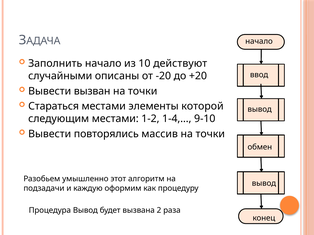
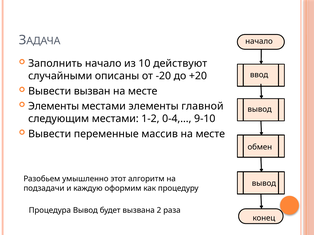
точки: точки -> месте (143, 91)
Стараться: Стараться -> Элементы (54, 106)
которой: которой -> главной (202, 106)
1-4,…: 1-4,… -> 0-4,… (177, 119)
повторялись: повторялись -> переменные (106, 134)
массив на точки: точки -> месте (210, 134)
